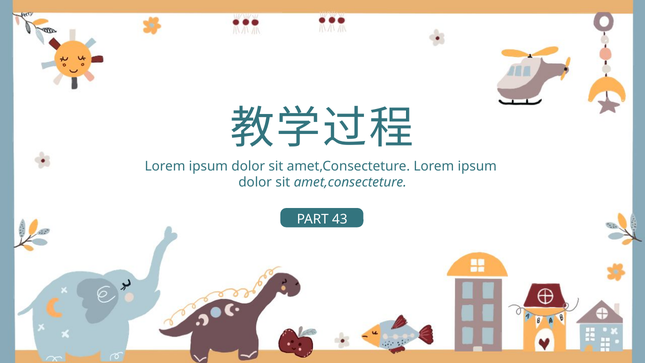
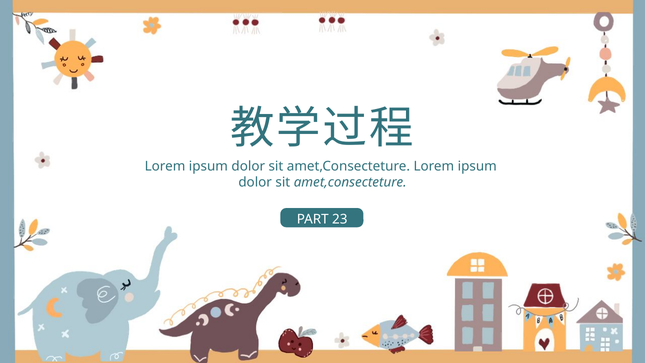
43: 43 -> 23 (340, 219)
